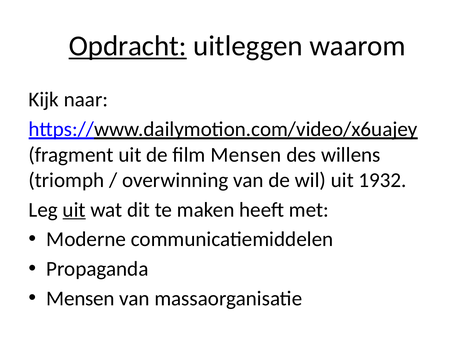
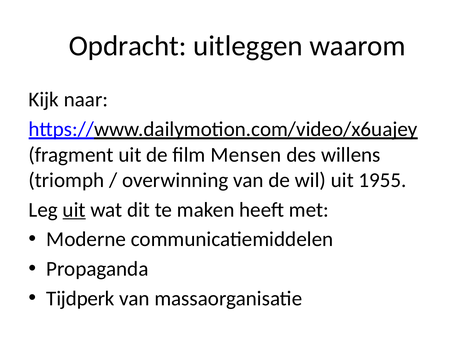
Opdracht underline: present -> none (128, 46)
1932: 1932 -> 1955 (383, 180)
Mensen: Mensen -> Tijdperk (80, 299)
